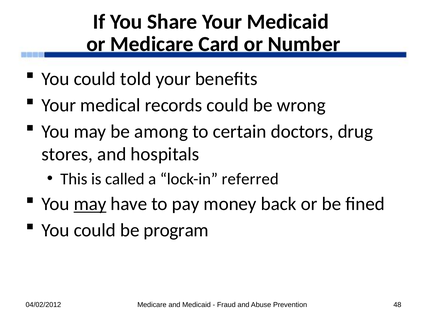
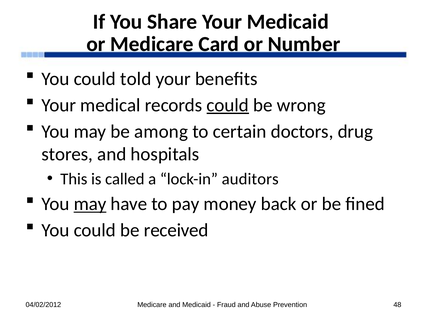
could underline: none -> present (228, 105)
referred: referred -> auditors (250, 179)
program: program -> received (176, 231)
